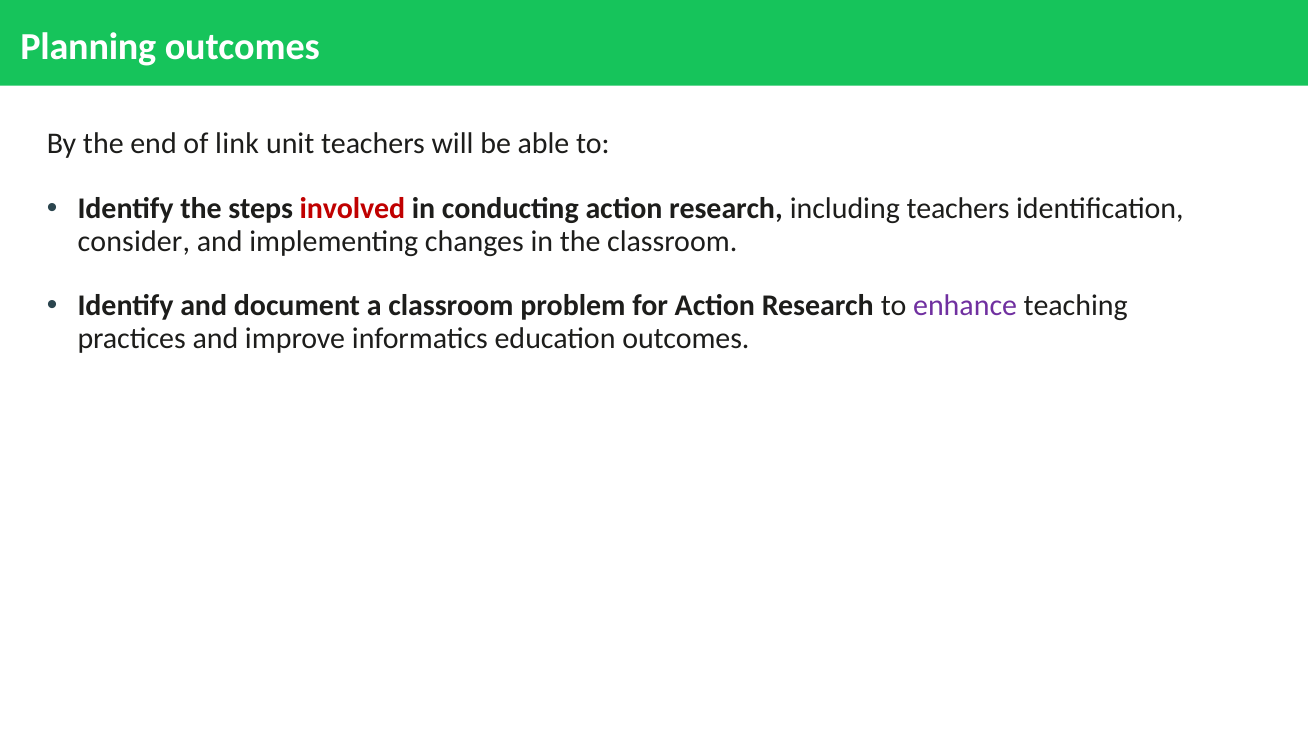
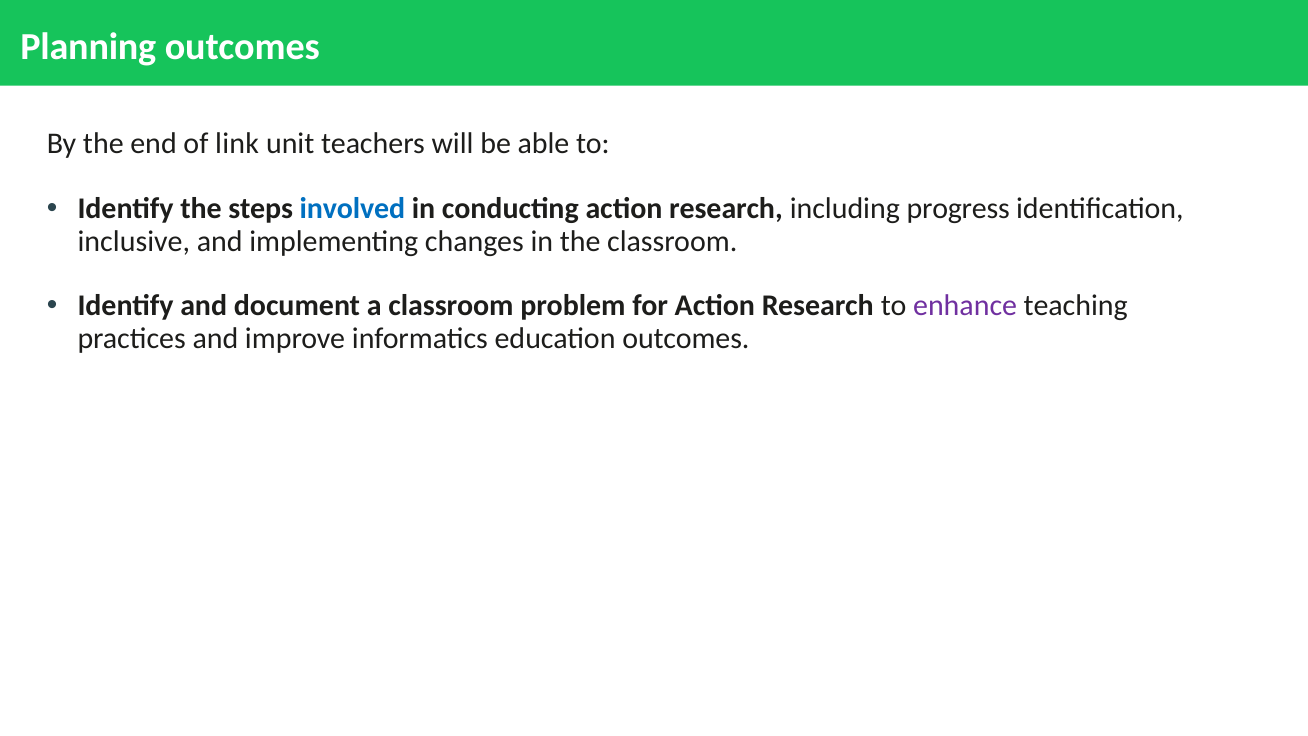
involved colour: red -> blue (352, 209)
including teachers: teachers -> progress (958, 209)
consider: consider -> inclusive (134, 241)
